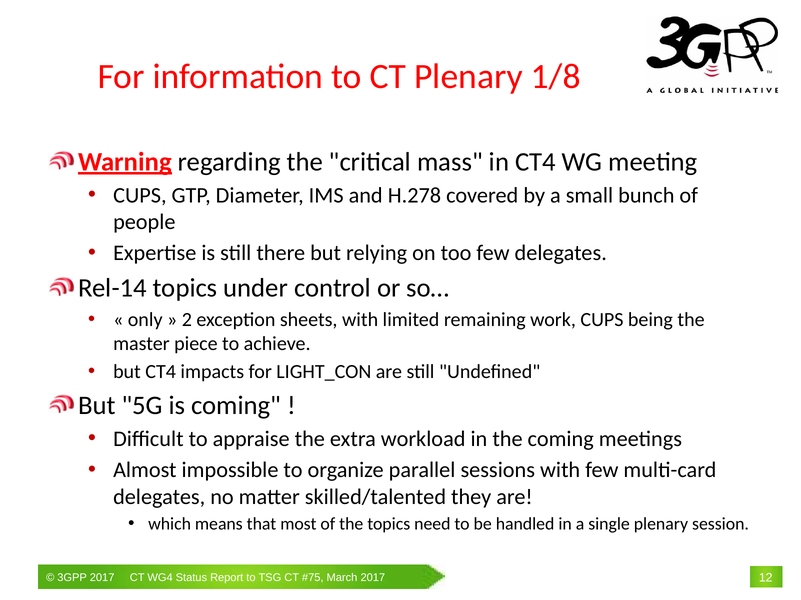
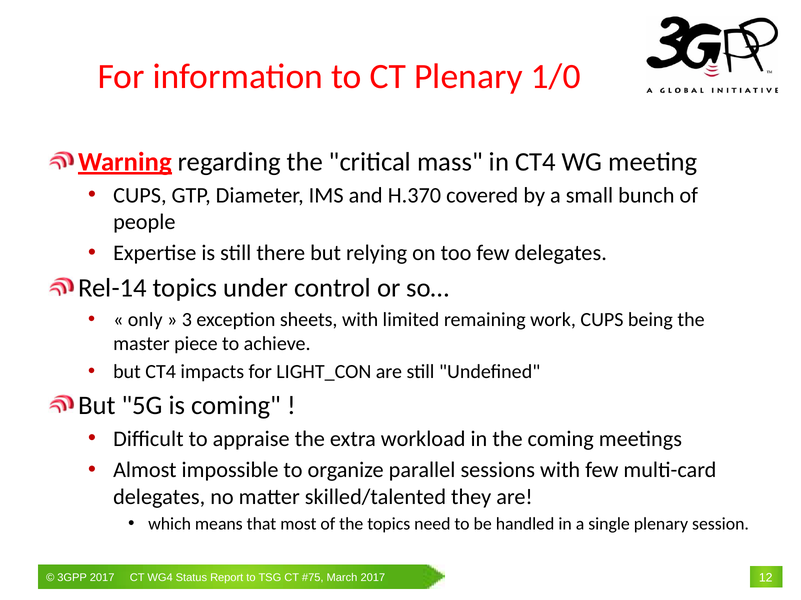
1/8: 1/8 -> 1/0 (556, 77)
H.278: H.278 -> H.370 (414, 196)
2: 2 -> 3 (187, 320)
